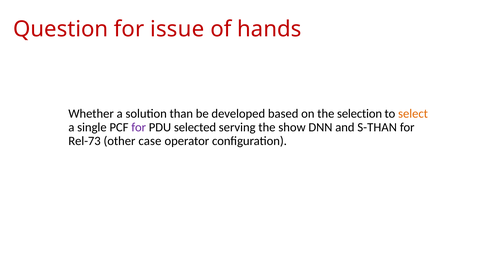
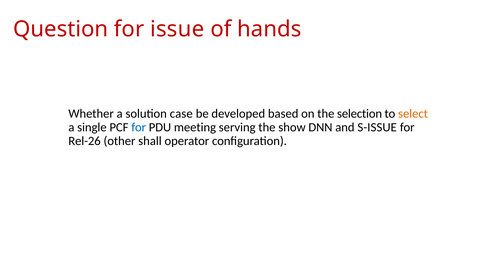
than: than -> case (181, 113)
for colour: purple -> blue (139, 127)
selected: selected -> meeting (195, 127)
S-THAN: S-THAN -> S-ISSUE (377, 127)
Rel-73: Rel-73 -> Rel-26 (85, 141)
case: case -> shall (150, 141)
